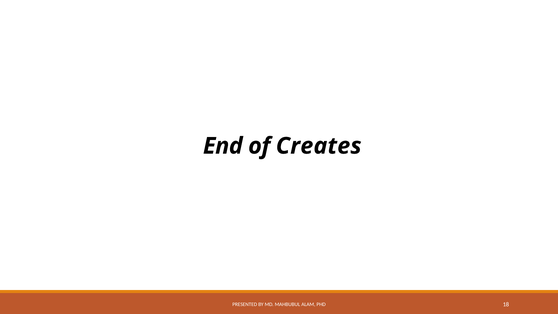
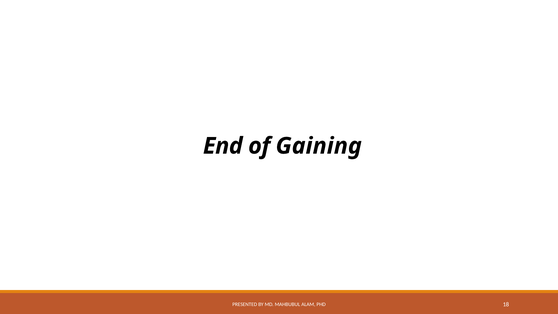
Creates: Creates -> Gaining (319, 146)
